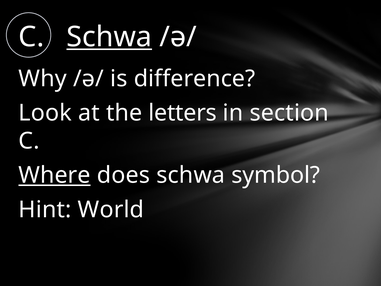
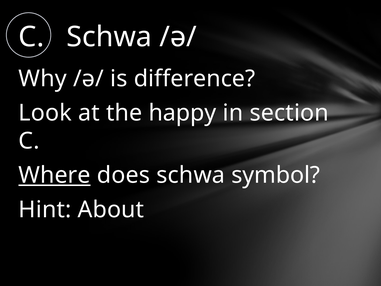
Schwa underline: present -> none (109, 37)
letters: letters -> happy (183, 113)
World: World -> About (111, 209)
